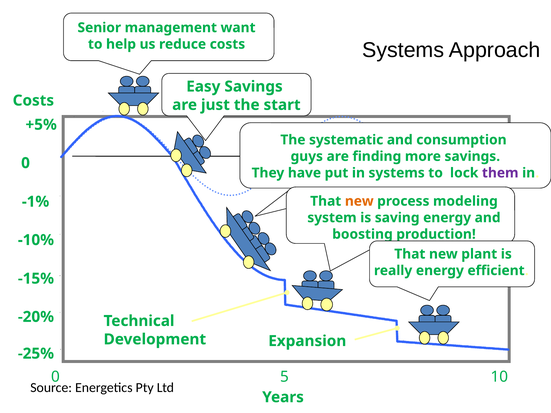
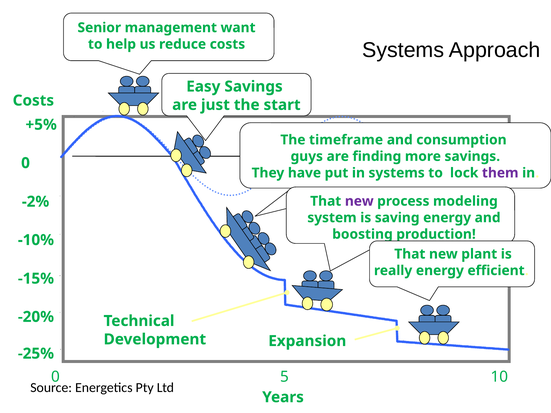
systematic: systematic -> timeframe (346, 140)
new colour: orange -> purple (359, 201)
-1%: -1% -> -2% (35, 202)
